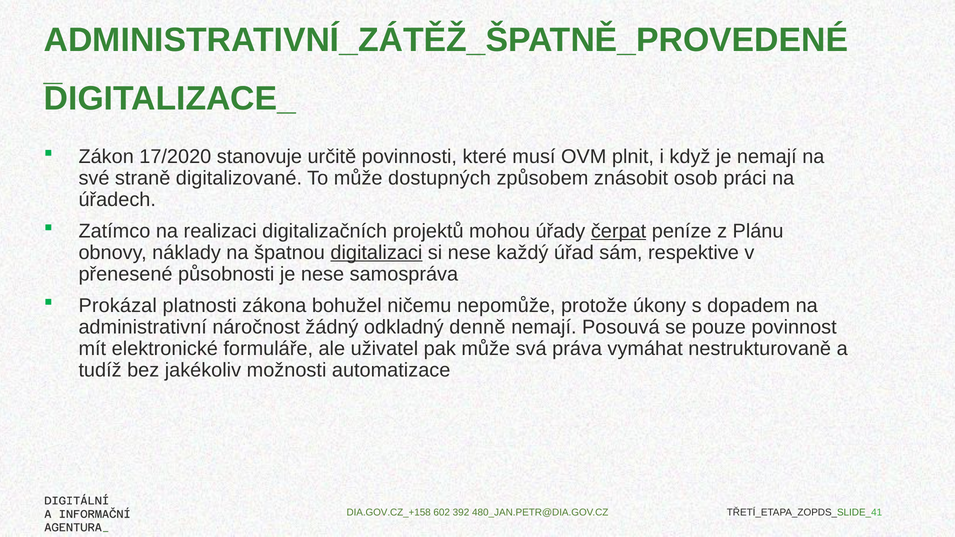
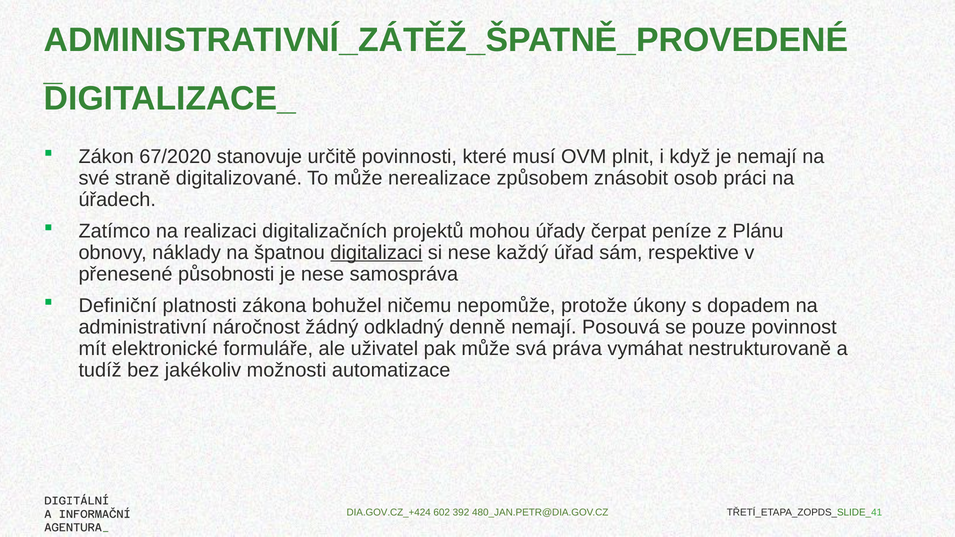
17/2020: 17/2020 -> 67/2020 (175, 157)
dostupných: dostupných -> nerealizace (440, 178)
čerpat underline: present -> none (619, 231)
Prokázal: Prokázal -> Definiční (118, 306)
DIA.GOV.CZ_+158: DIA.GOV.CZ_+158 -> DIA.GOV.CZ_+424 (389, 513)
